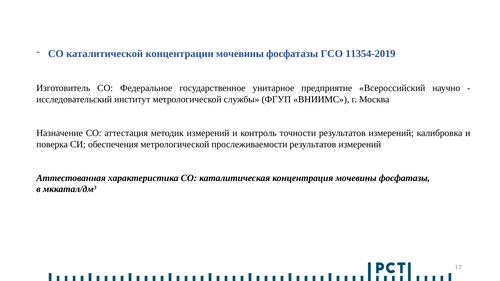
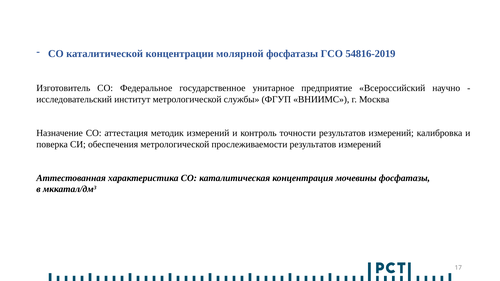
концентрации мочевины: мочевины -> молярной (240, 54)
11354-2019: 11354-2019 -> 54816-2019 (370, 54)
